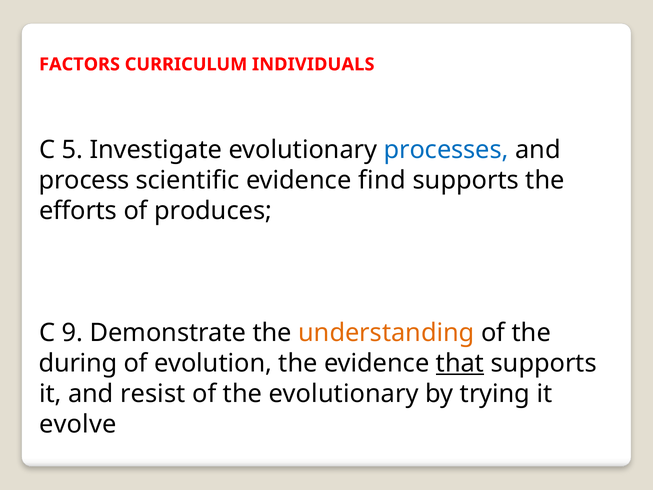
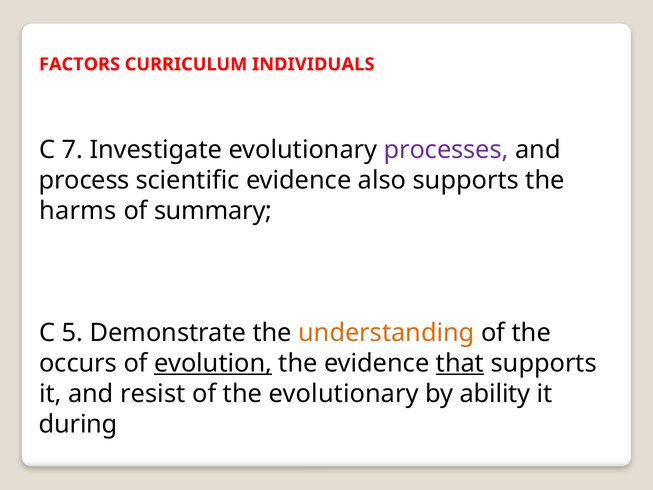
5: 5 -> 7 (72, 150)
processes colour: blue -> purple (446, 150)
find: find -> also (382, 180)
efforts: efforts -> harms (78, 211)
produces: produces -> summary (213, 211)
9: 9 -> 5 (72, 333)
during: during -> occurs (78, 363)
evolution underline: none -> present (213, 363)
trying: trying -> ability (495, 394)
evolve: evolve -> during (78, 424)
